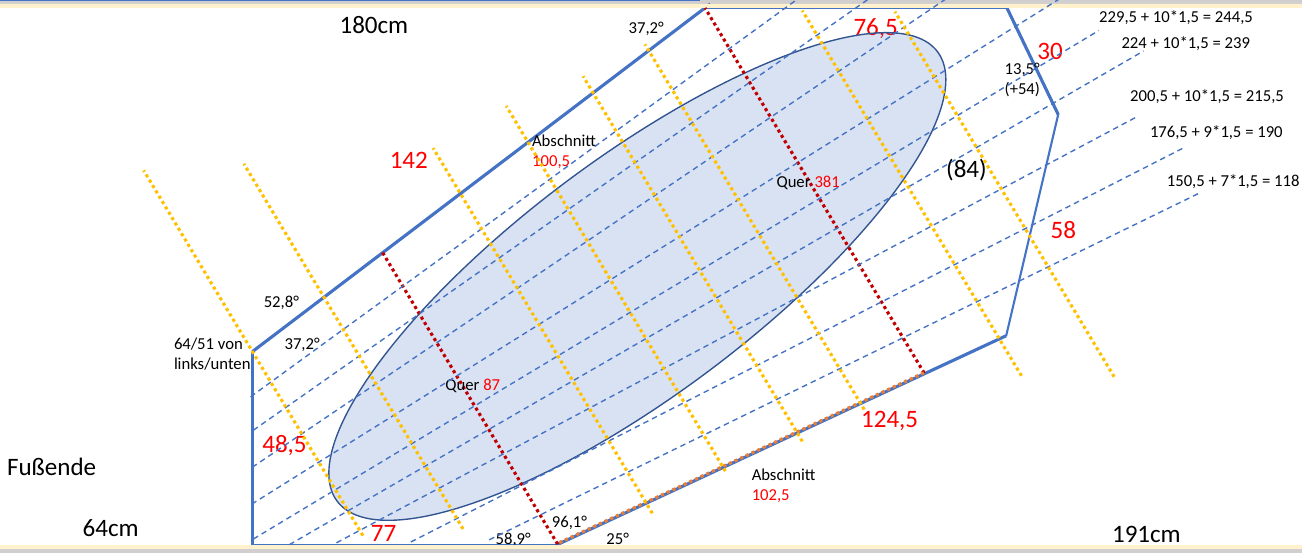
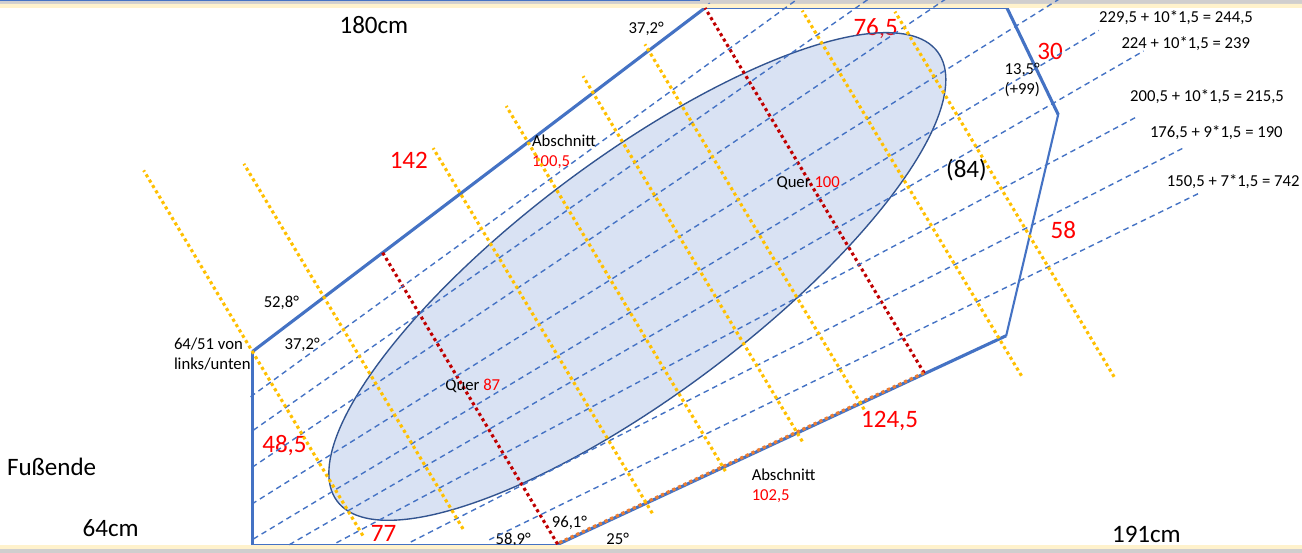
+54: +54 -> +99 (1022, 89)
118: 118 -> 742 (1287, 181)
381: 381 -> 100 (827, 182)
